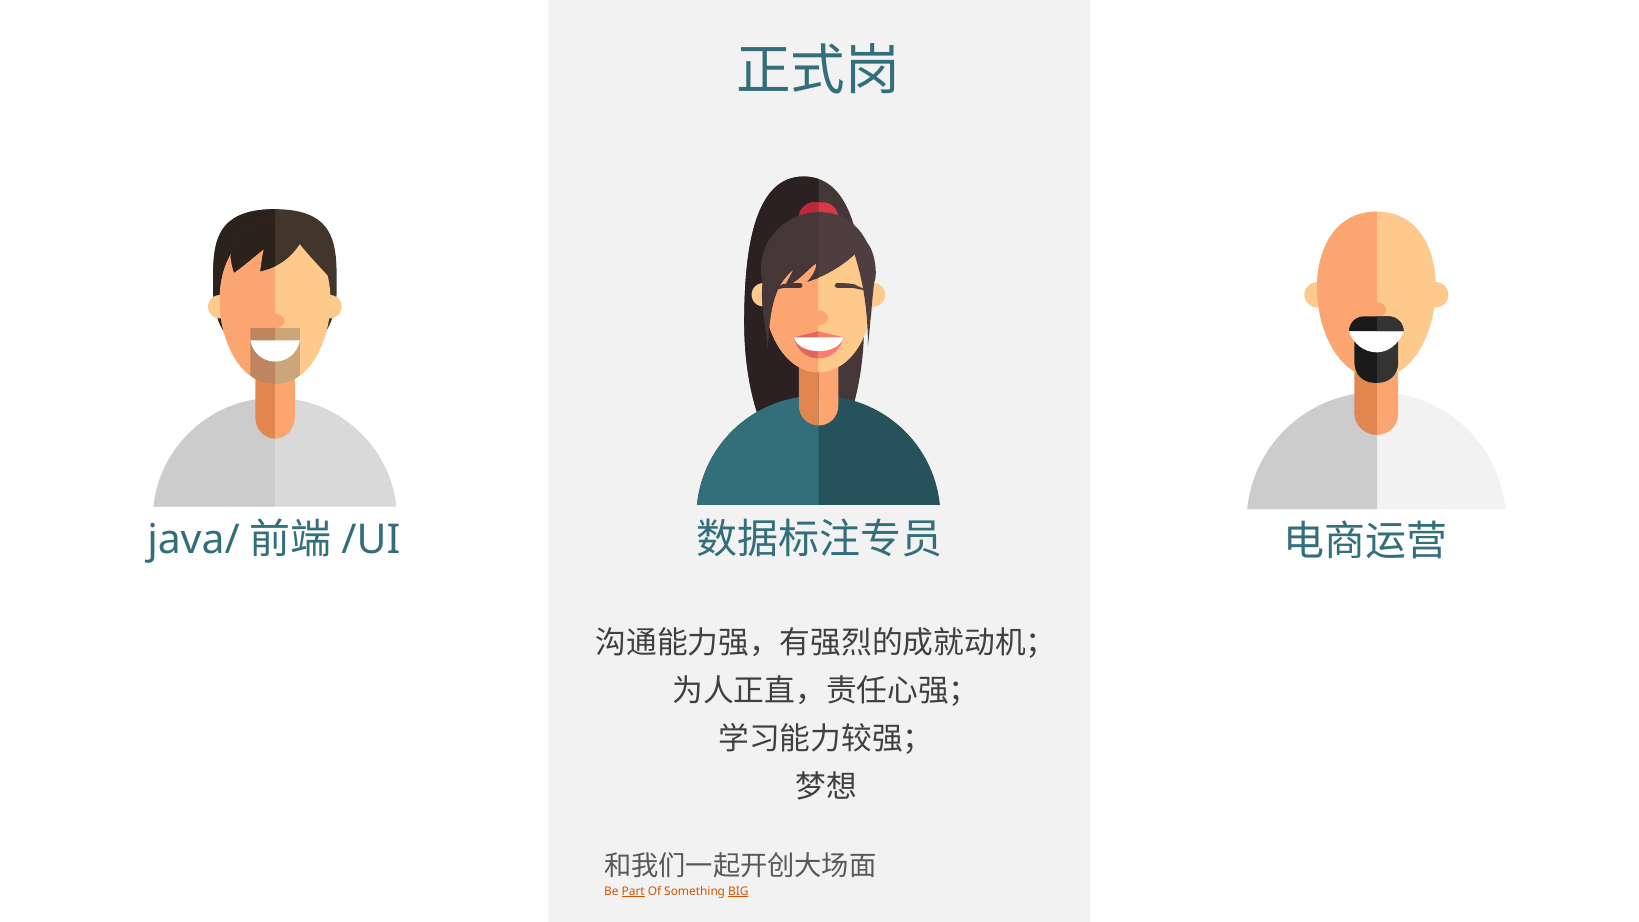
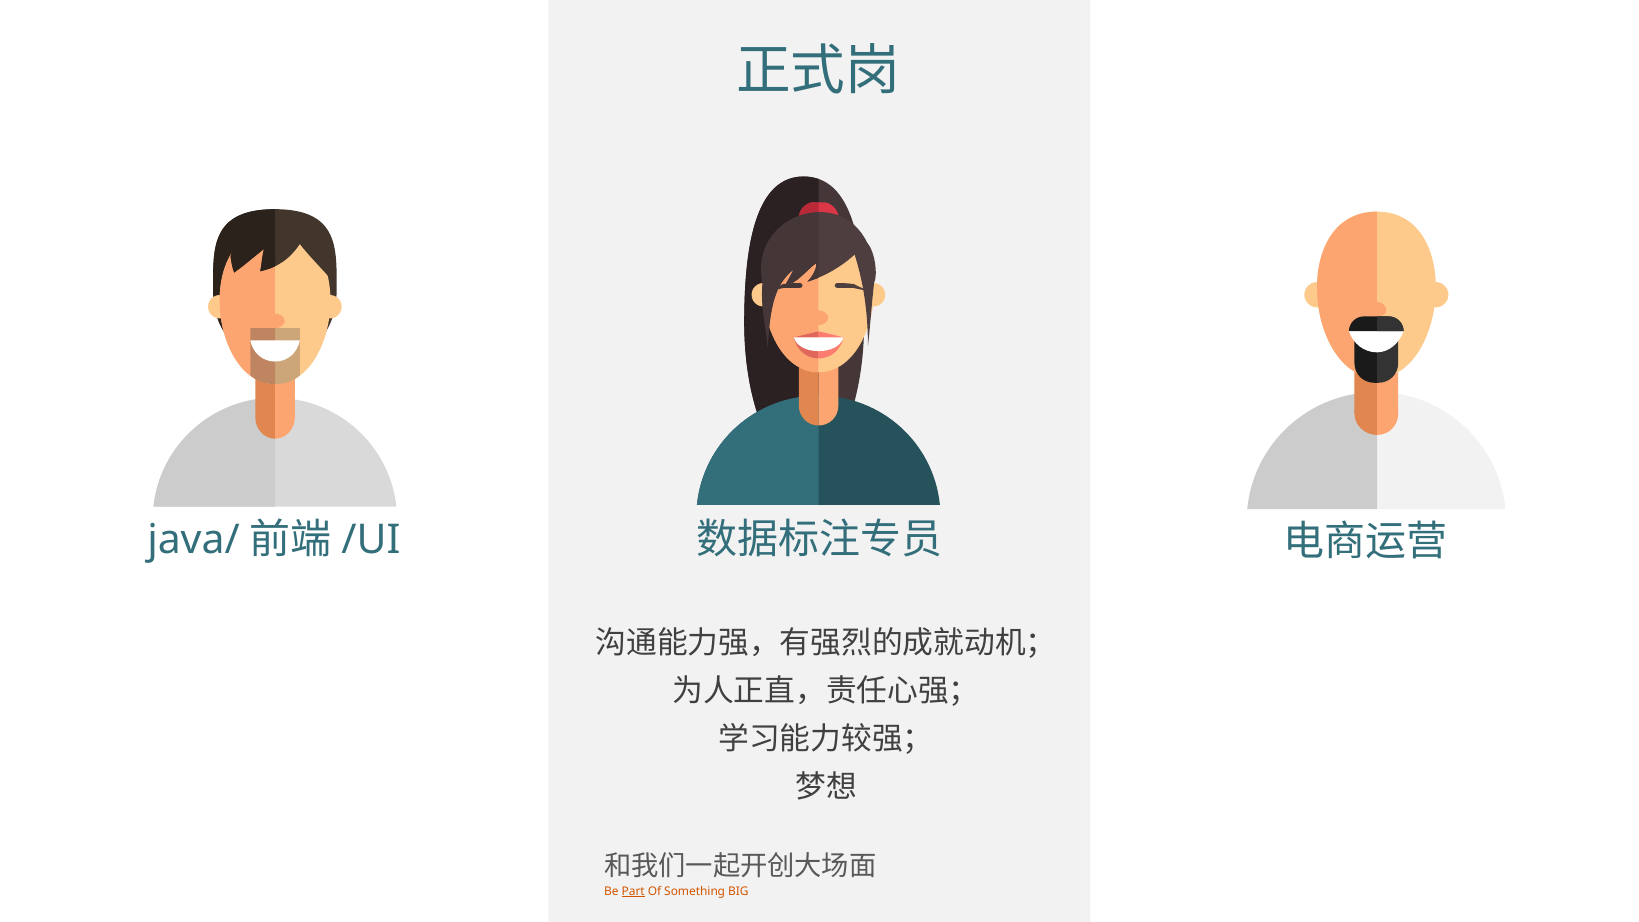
BIG underline: present -> none (738, 892)
